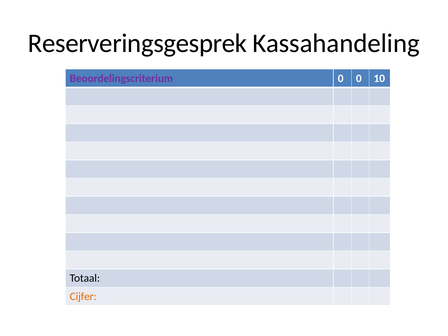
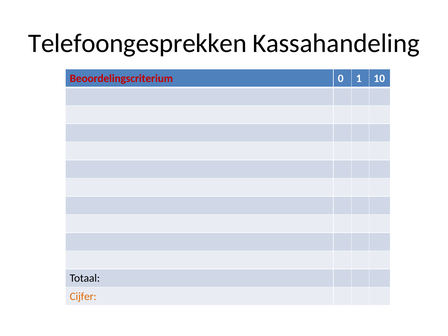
Reserveringsgesprek: Reserveringsgesprek -> Telefoongesprekken (137, 43)
Beoordelingscriterium colour: purple -> red (121, 78)
0 0: 0 -> 1 (359, 78)
